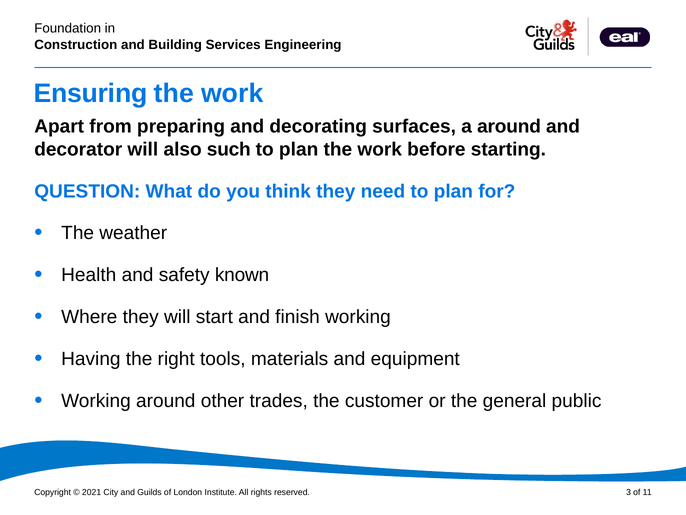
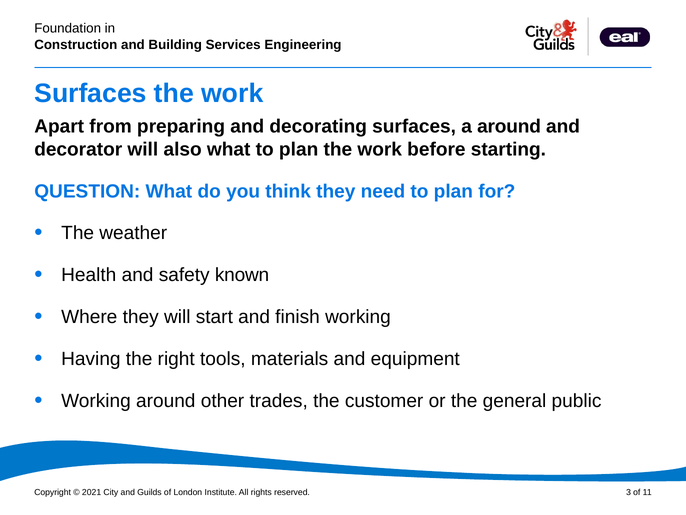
Ensuring: Ensuring -> Surfaces (90, 93)
also such: such -> what (229, 149)
